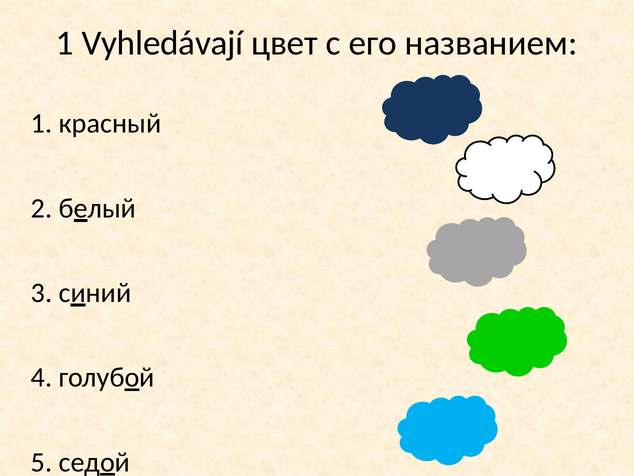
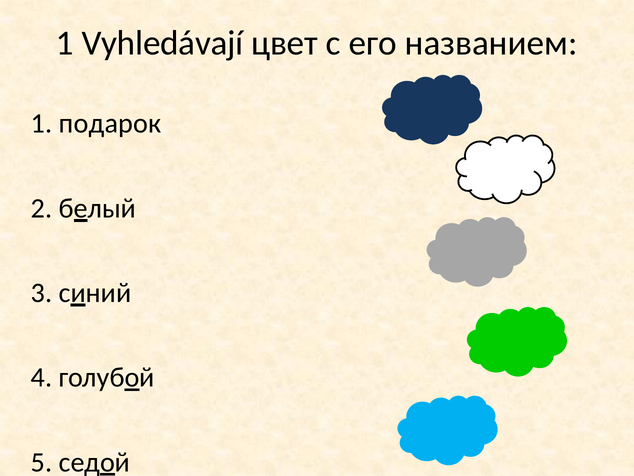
красный: красный -> подарок (110, 124)
